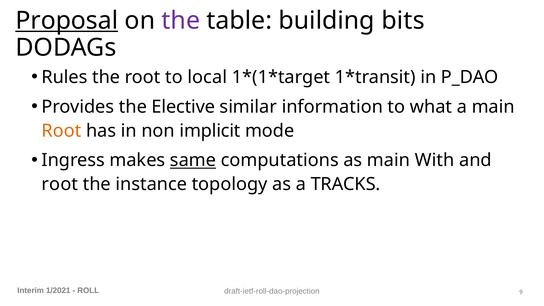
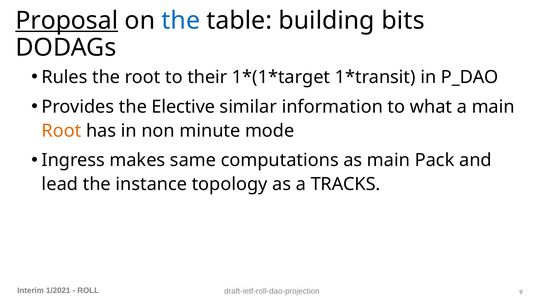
the colour: purple -> blue (181, 21)
local: local -> their (207, 77)
implicit: implicit -> minute (210, 131)
same underline: present -> none (193, 160)
With: With -> Pack (435, 160)
root: root -> lead (60, 184)
